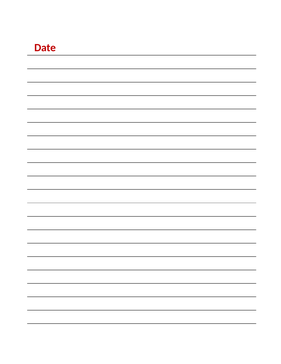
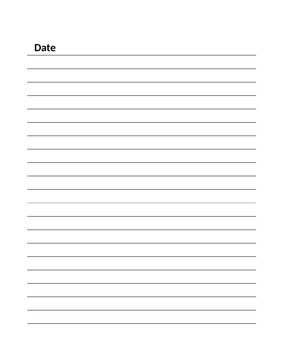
Date colour: red -> black (45, 48)
